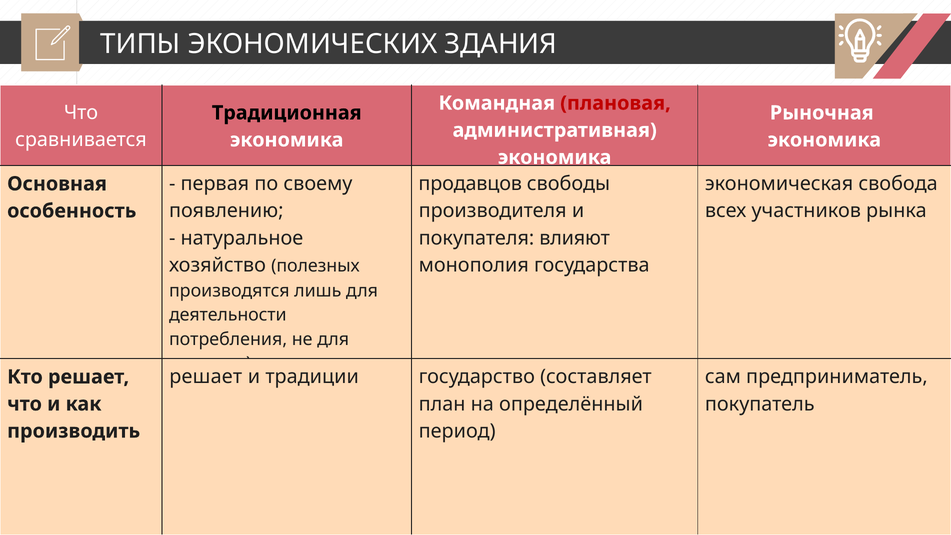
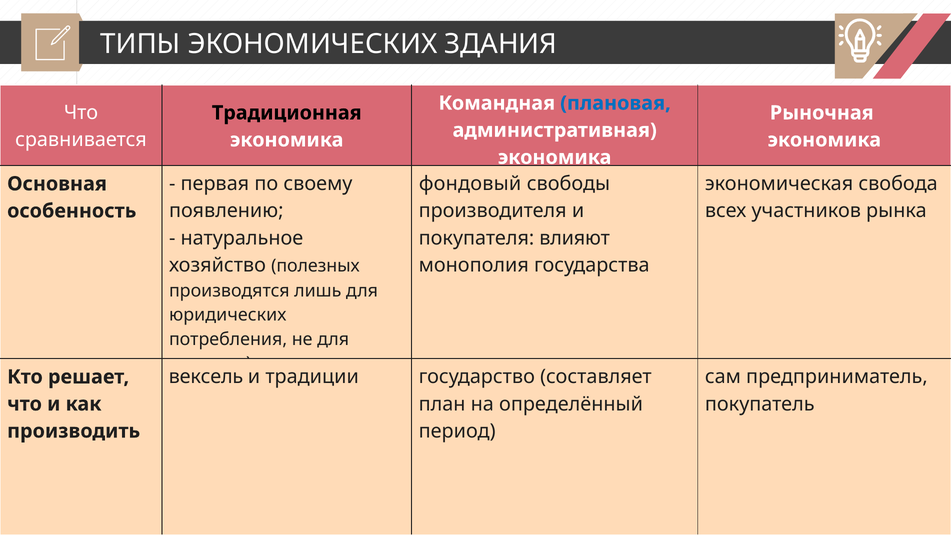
плановая colour: red -> blue (616, 103)
продавцов: продавцов -> фондовый (470, 184)
деятельности: деятельности -> юридических (228, 315)
решает: решает -> вексель (206, 377)
